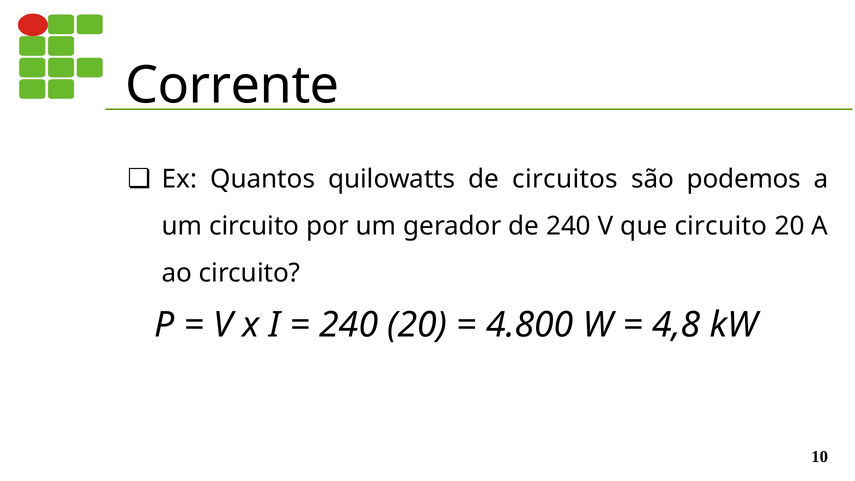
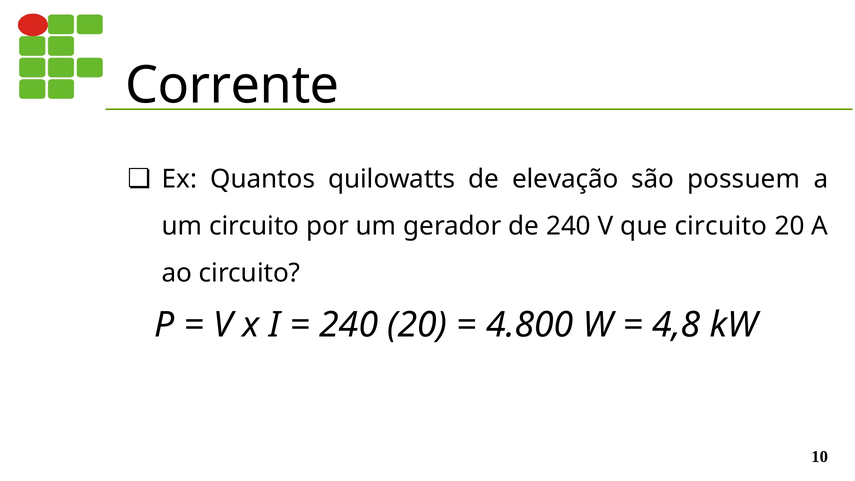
circuitos: circuitos -> elevação (565, 179)
podemos: podemos -> possuem (744, 179)
